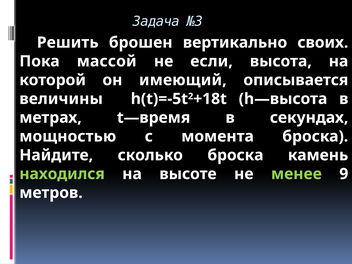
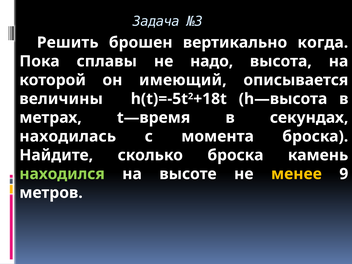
своих: своих -> когда (323, 42)
массой: массой -> сплавы (107, 61)
если: если -> надо (212, 61)
мощностью: мощностью -> находилась (68, 136)
менее colour: light green -> yellow (296, 174)
